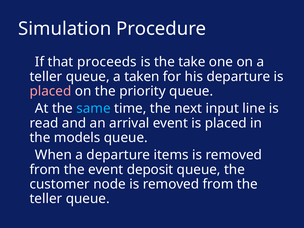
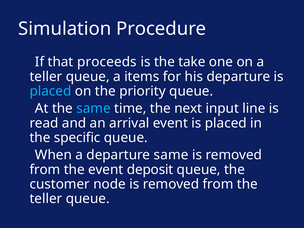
taken: taken -> items (142, 77)
placed colour: pink -> light blue (50, 91)
models: models -> specific (77, 138)
departure items: items -> same (171, 155)
